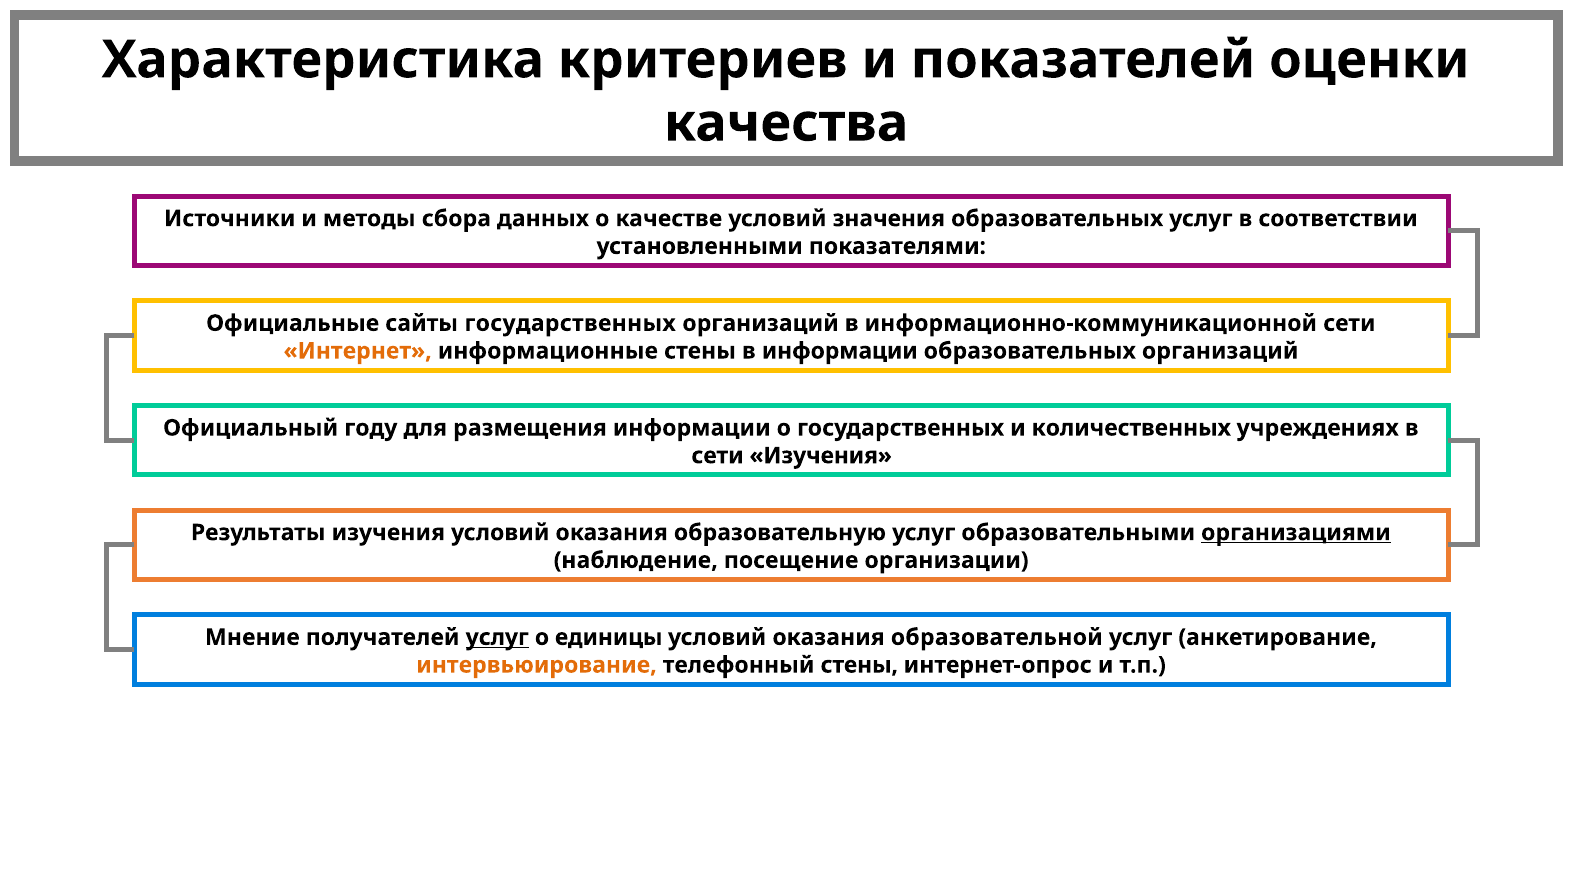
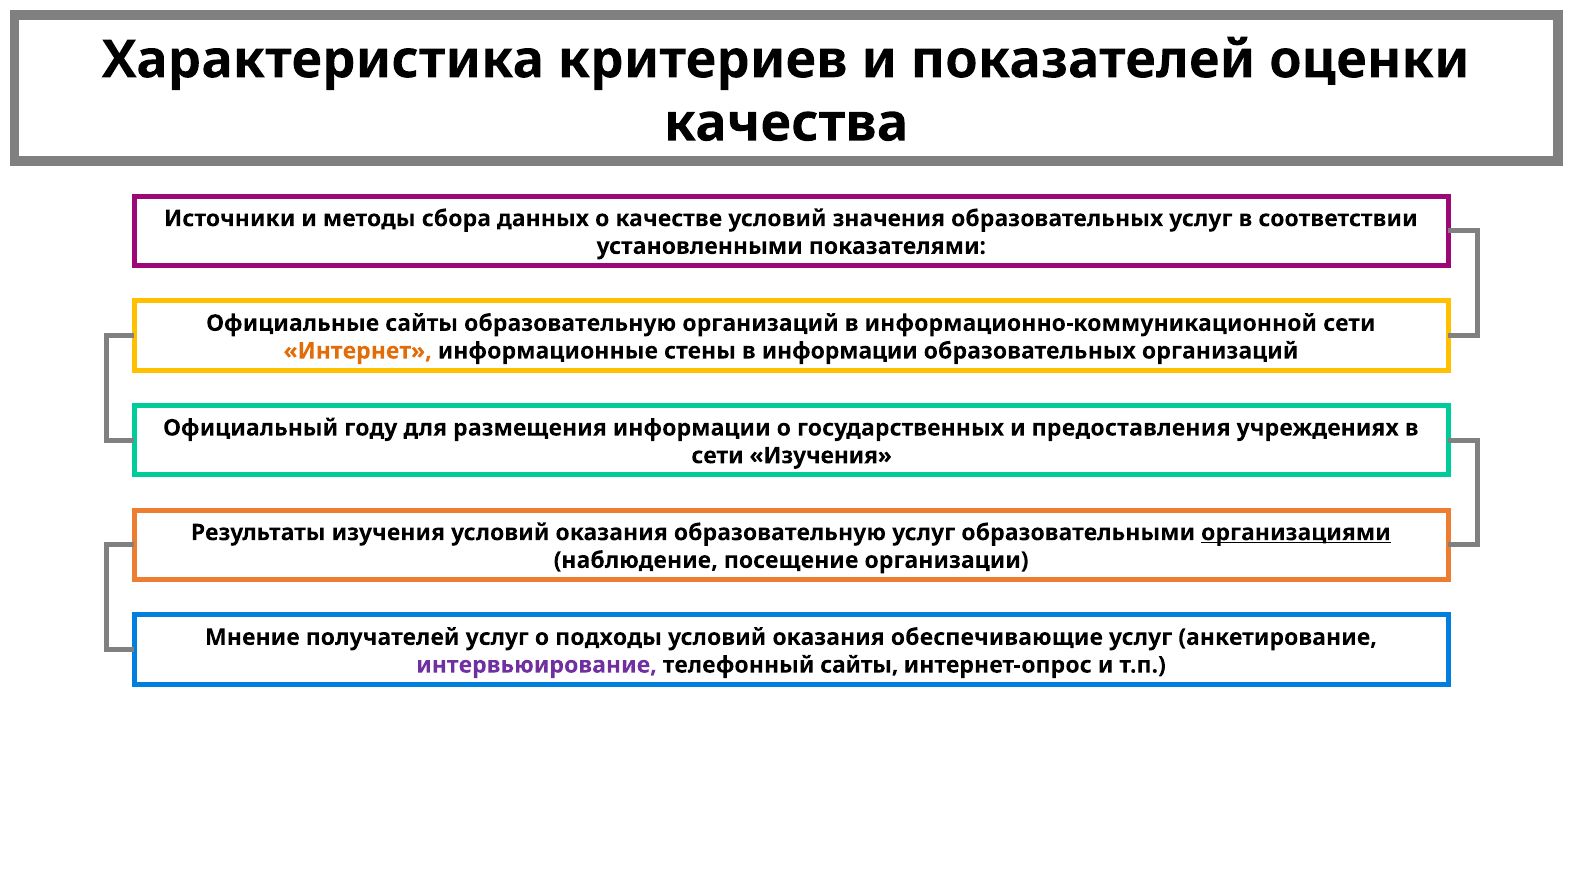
сайты государственных: государственных -> образовательную (570, 323)
количественных: количественных -> предоставления (1131, 428)
услуг underline: present -> none (497, 638)
единицы: единицы -> подходы (609, 638)
образовательной: образовательной -> обеспечивающие (997, 638)
интервьюирование colour: orange -> purple (536, 665)
телефонный стены: стены -> сайты (859, 665)
